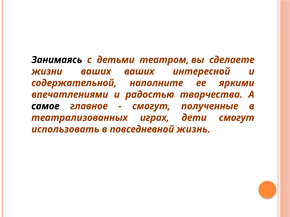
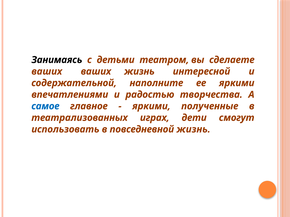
жизни: жизни -> ваших (47, 72)
ваших ваших: ваших -> жизнь (139, 72)
самое colour: black -> blue (45, 106)
смогут: смогут -> яркими (151, 106)
